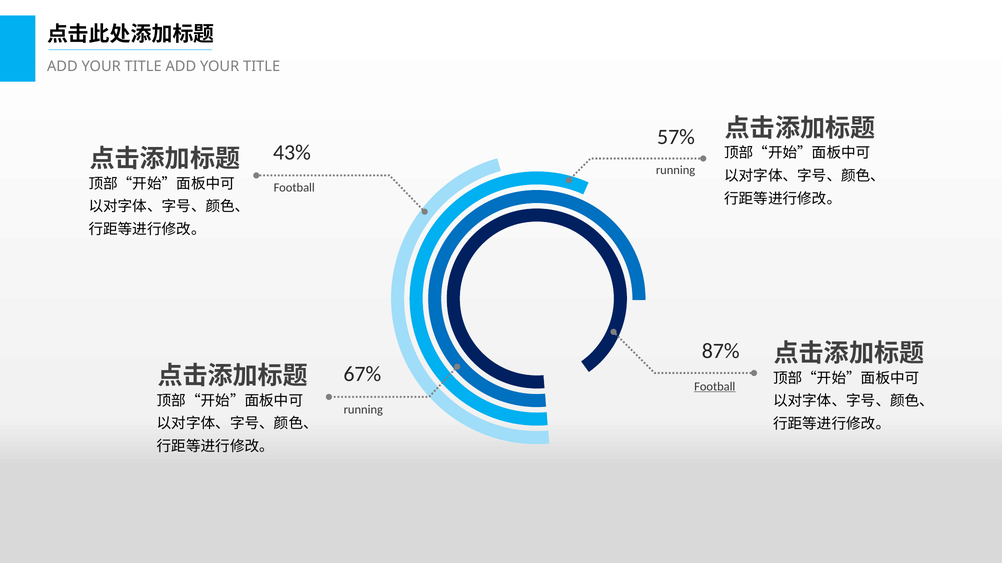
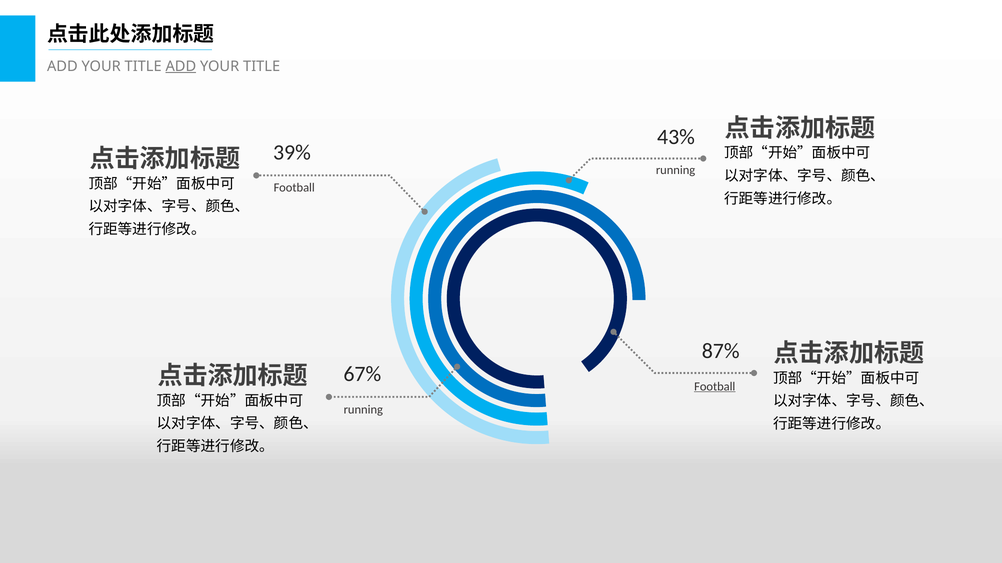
ADD underline: none -> present (181, 66)
57%: 57% -> 43% (676, 137)
43%: 43% -> 39% (292, 153)
